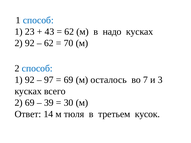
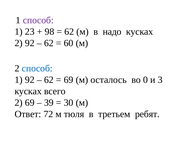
способ colour: blue -> purple (38, 20)
43: 43 -> 98 (49, 32)
70: 70 -> 60 (69, 43)
97: 97 -> 62 (49, 80)
7: 7 -> 0 (145, 80)
14: 14 -> 72 (48, 114)
кусок: кусок -> ребят (147, 114)
